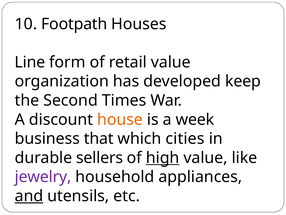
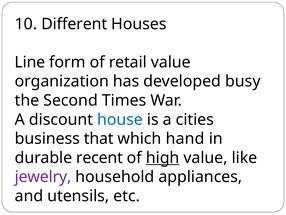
Footpath: Footpath -> Different (74, 24)
keep: keep -> busy (243, 81)
house colour: orange -> blue (120, 119)
week: week -> cities (195, 119)
cities: cities -> hand (185, 138)
sellers: sellers -> recent (100, 157)
and underline: present -> none (29, 196)
